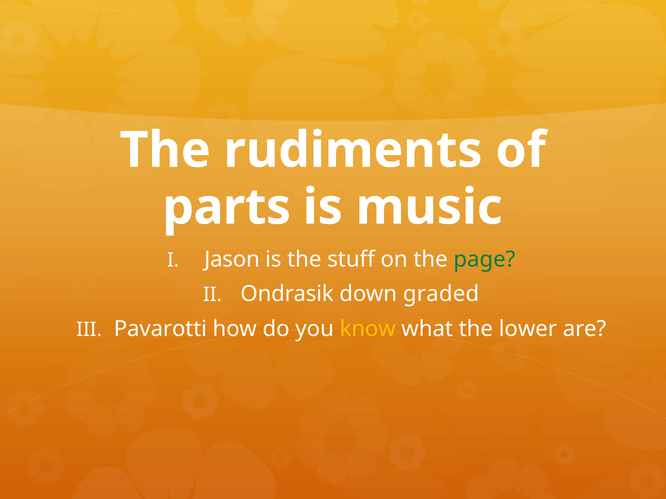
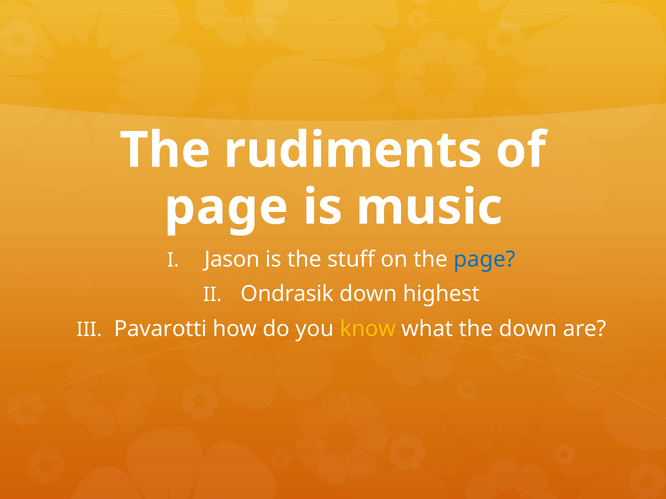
parts: parts -> page (226, 207)
page colour: green -> blue (484, 260)
graded: graded -> highest (441, 294)
the lower: lower -> down (528, 329)
